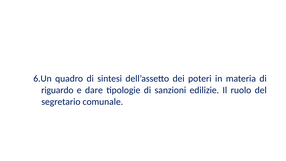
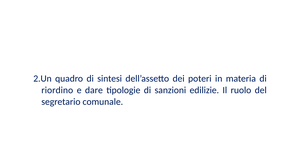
6.Un: 6.Un -> 2.Un (42, 78)
riguardo: riguardo -> riordino (57, 90)
